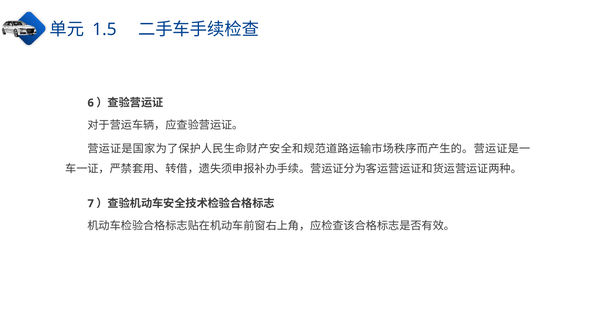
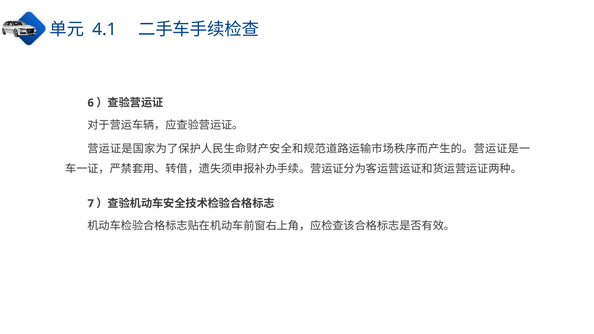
1.5: 1.5 -> 4.1 (104, 29)
